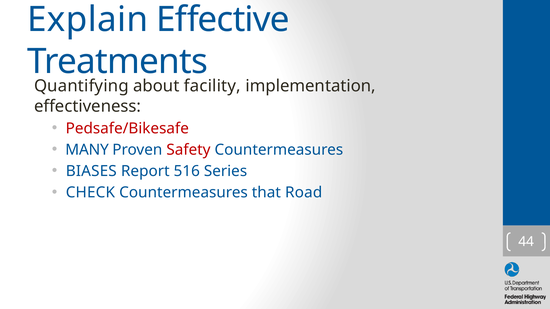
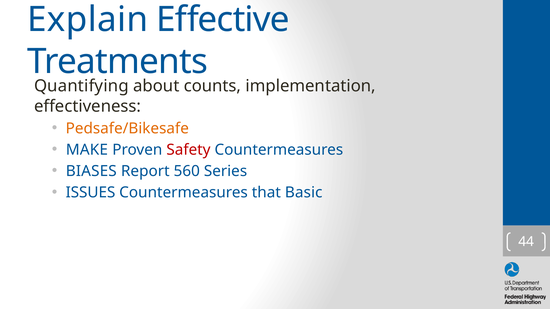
facility: facility -> counts (212, 86)
Pedsafe/Bikesafe colour: red -> orange (127, 129)
MANY: MANY -> MAKE (87, 150)
516: 516 -> 560 (187, 171)
CHECK: CHECK -> ISSUES (90, 193)
Road: Road -> Basic (304, 193)
